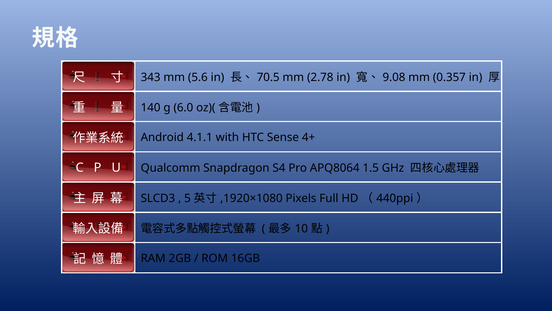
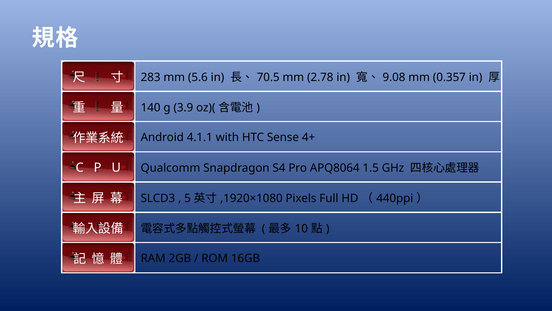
343: 343 -> 283 (151, 77)
6.0: 6.0 -> 3.9 (183, 107)
